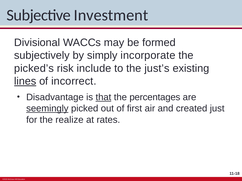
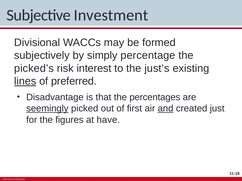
incorporate: incorporate -> percentage (148, 56)
include: include -> interest (94, 68)
incorrect: incorrect -> preferred (74, 81)
that underline: present -> none (103, 97)
and underline: none -> present (166, 109)
realize: realize -> figures (69, 120)
rates: rates -> have (108, 120)
